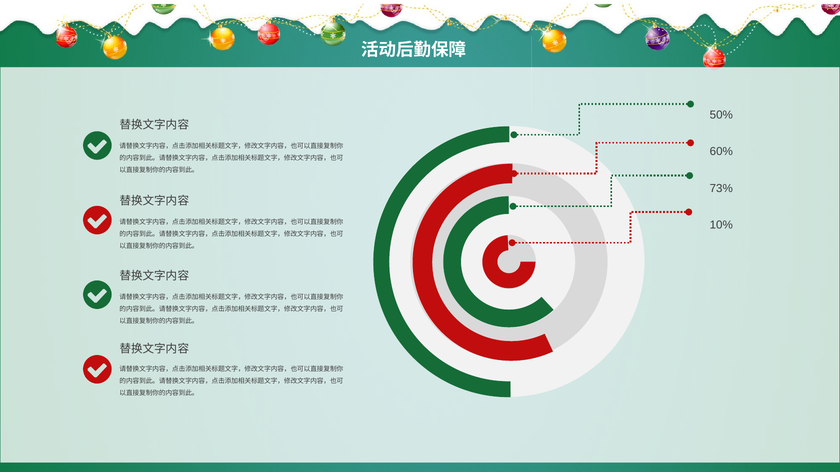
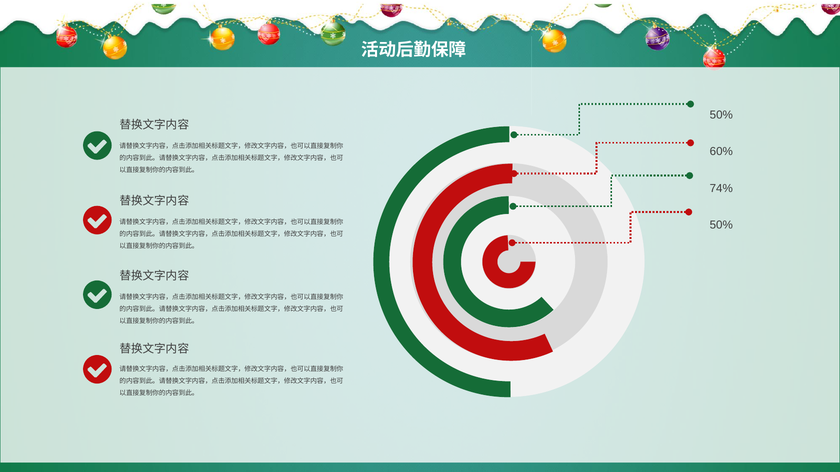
73%: 73% -> 74% (721, 189)
10%: 10% -> 50% (721, 225)
